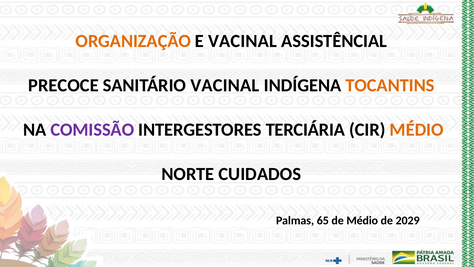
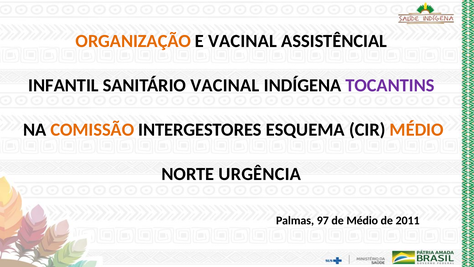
PRECOCE: PRECOCE -> INFANTIL (63, 85)
TOCANTINS colour: orange -> purple (390, 85)
COMISSÃO colour: purple -> orange (92, 130)
TERCIÁRIA: TERCIÁRIA -> ESQUEMA (305, 130)
CUIDADOS: CUIDADOS -> URGÊNCIA (260, 174)
65: 65 -> 97 (323, 220)
2029: 2029 -> 2011 (408, 220)
